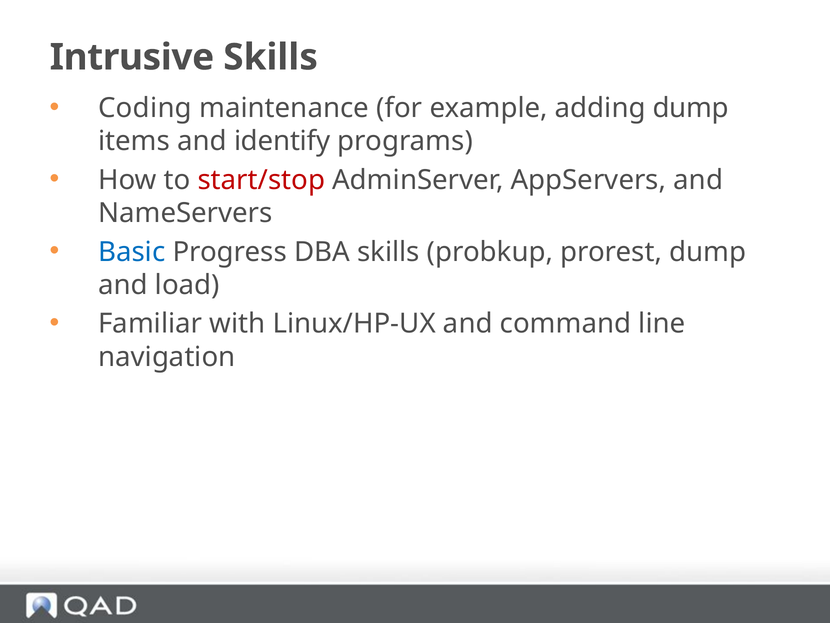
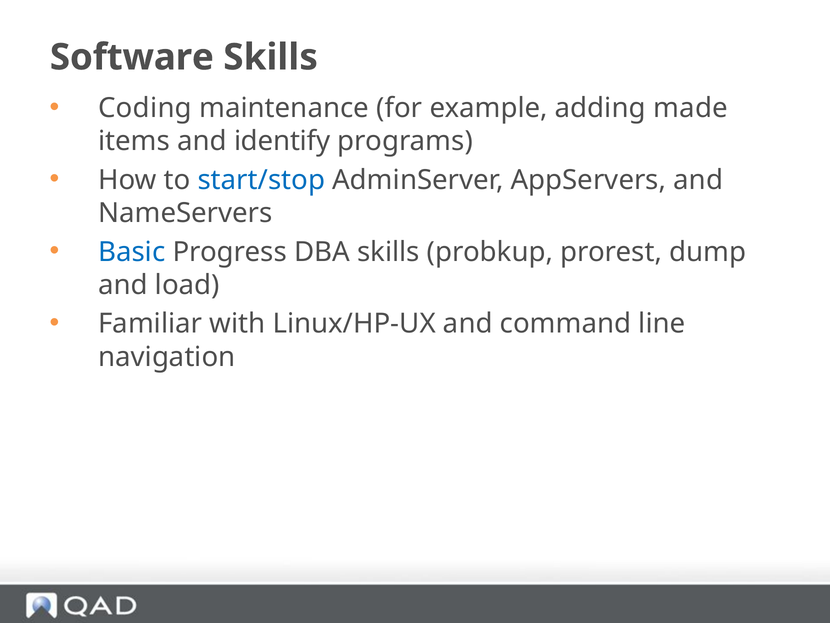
Intrusive: Intrusive -> Software (132, 57)
adding dump: dump -> made (691, 108)
start/stop colour: red -> blue (261, 180)
